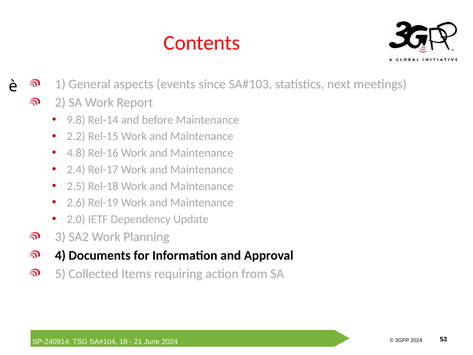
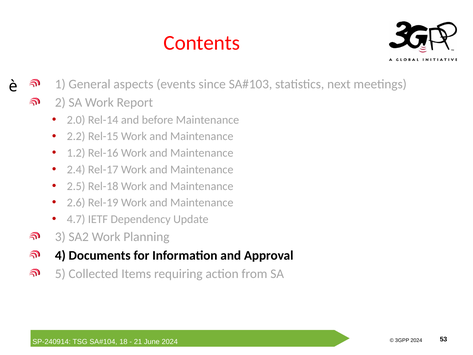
9.8: 9.8 -> 2.0 (76, 120)
4.8: 4.8 -> 1.2 (76, 153)
2.0: 2.0 -> 4.7 (76, 219)
